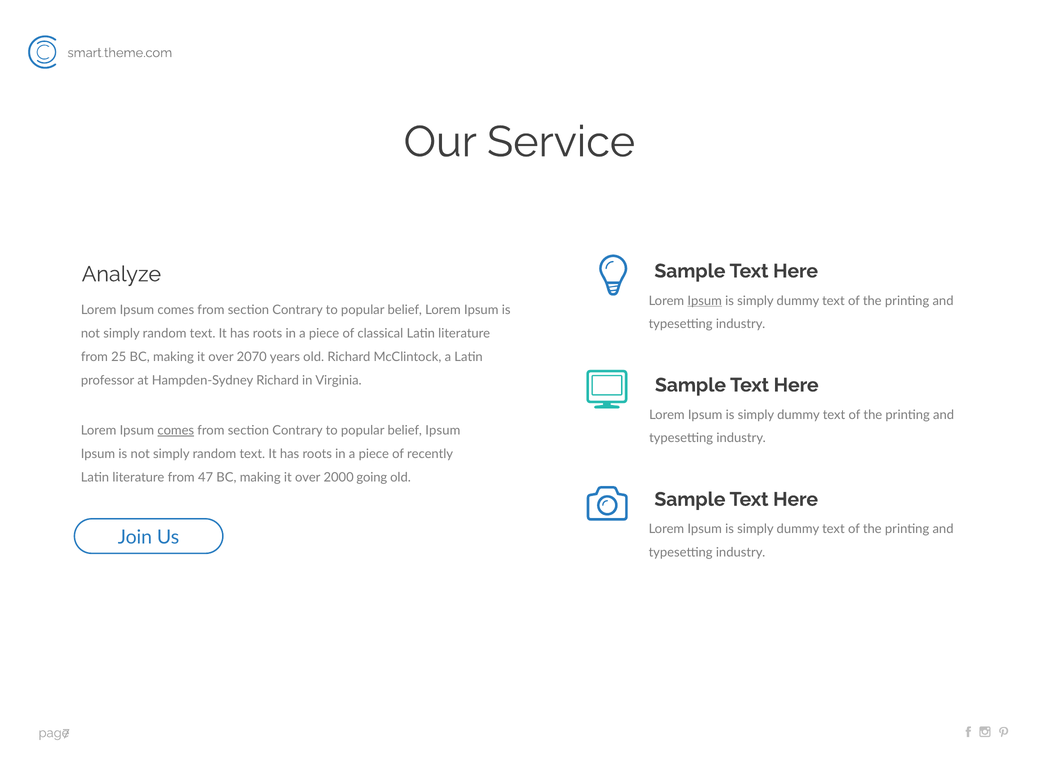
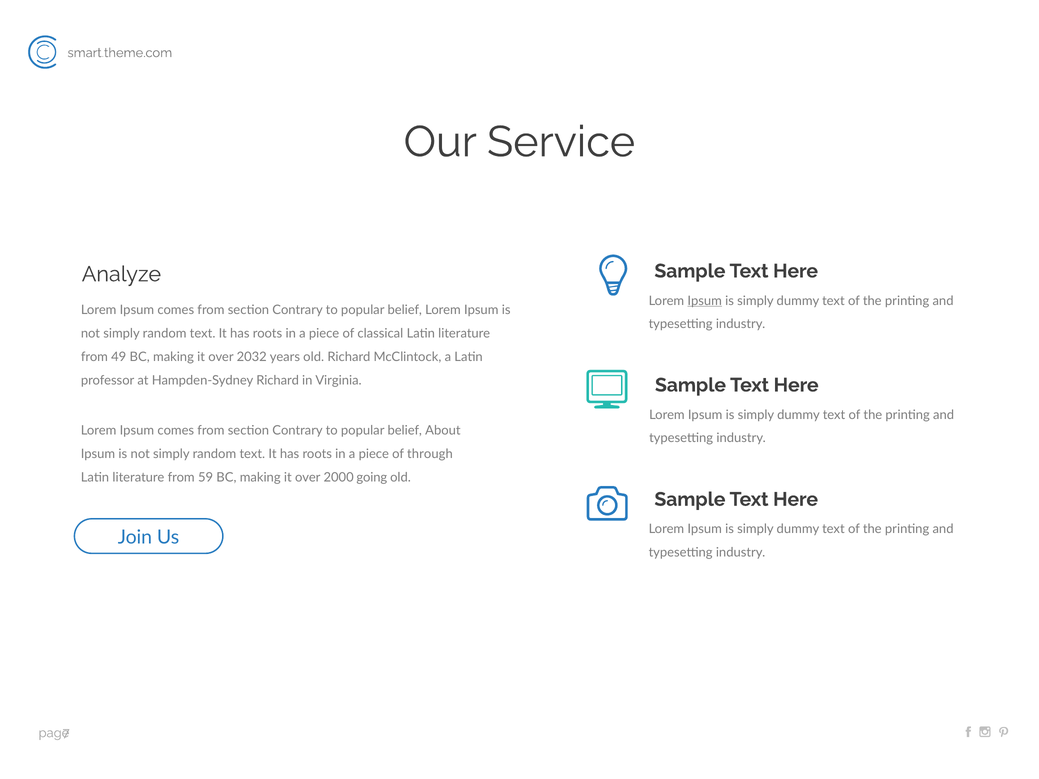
25: 25 -> 49 (119, 357)
2070: 2070 -> 2032 (252, 357)
comes underline: present -> none (176, 431)
belief Ipsum: Ipsum -> About (443, 431)
recently: recently -> through (430, 454)
47: 47 -> 59 (206, 478)
